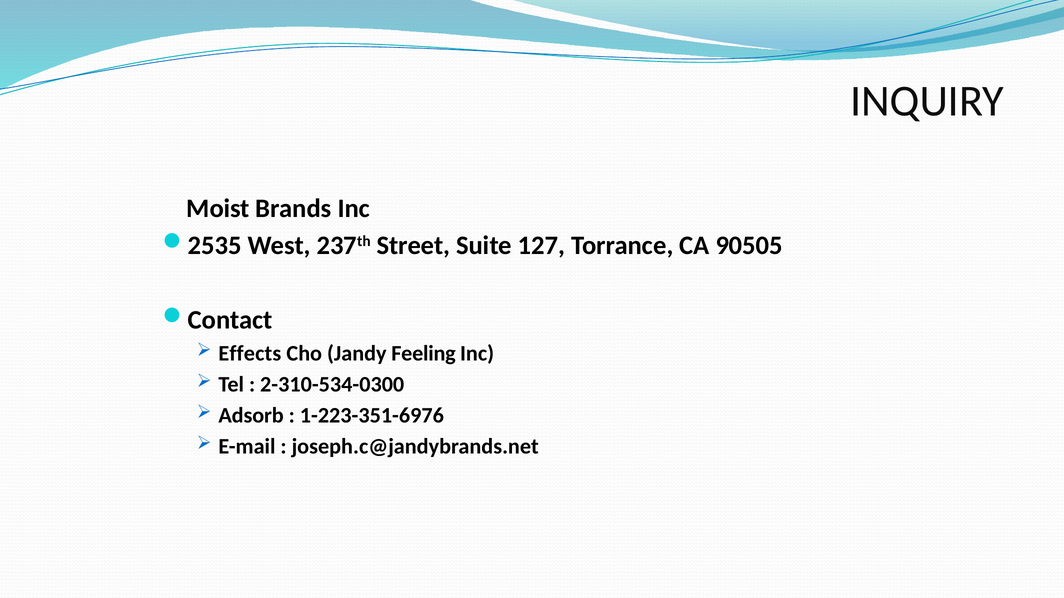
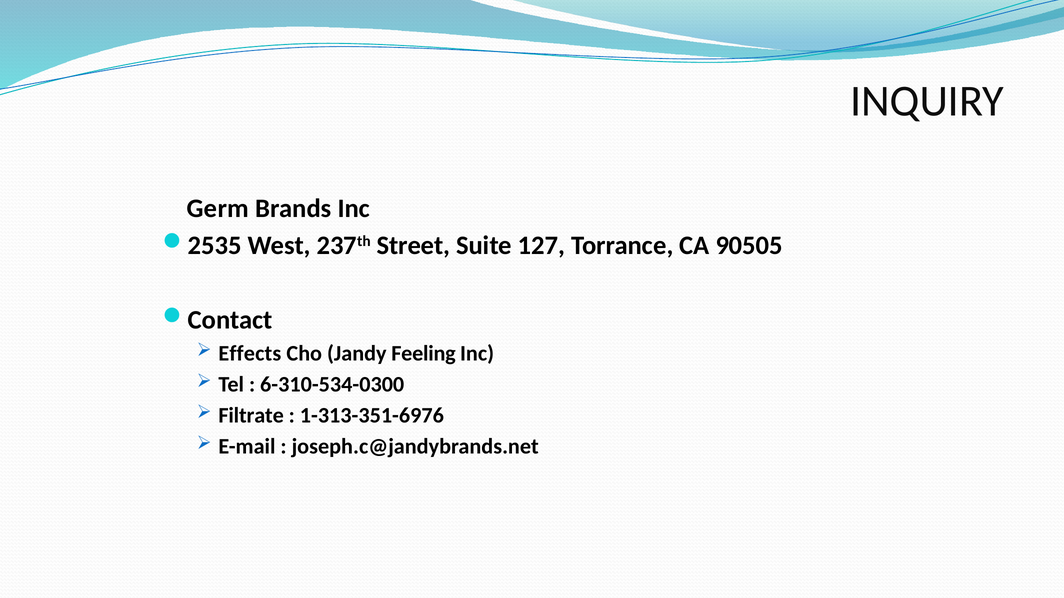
Moist: Moist -> Germ (218, 209)
2-310-534-0300: 2-310-534-0300 -> 6-310-534-0300 (332, 385)
Adsorb: Adsorb -> Filtrate (251, 416)
1-223-351-6976: 1-223-351-6976 -> 1-313-351-6976 (372, 416)
